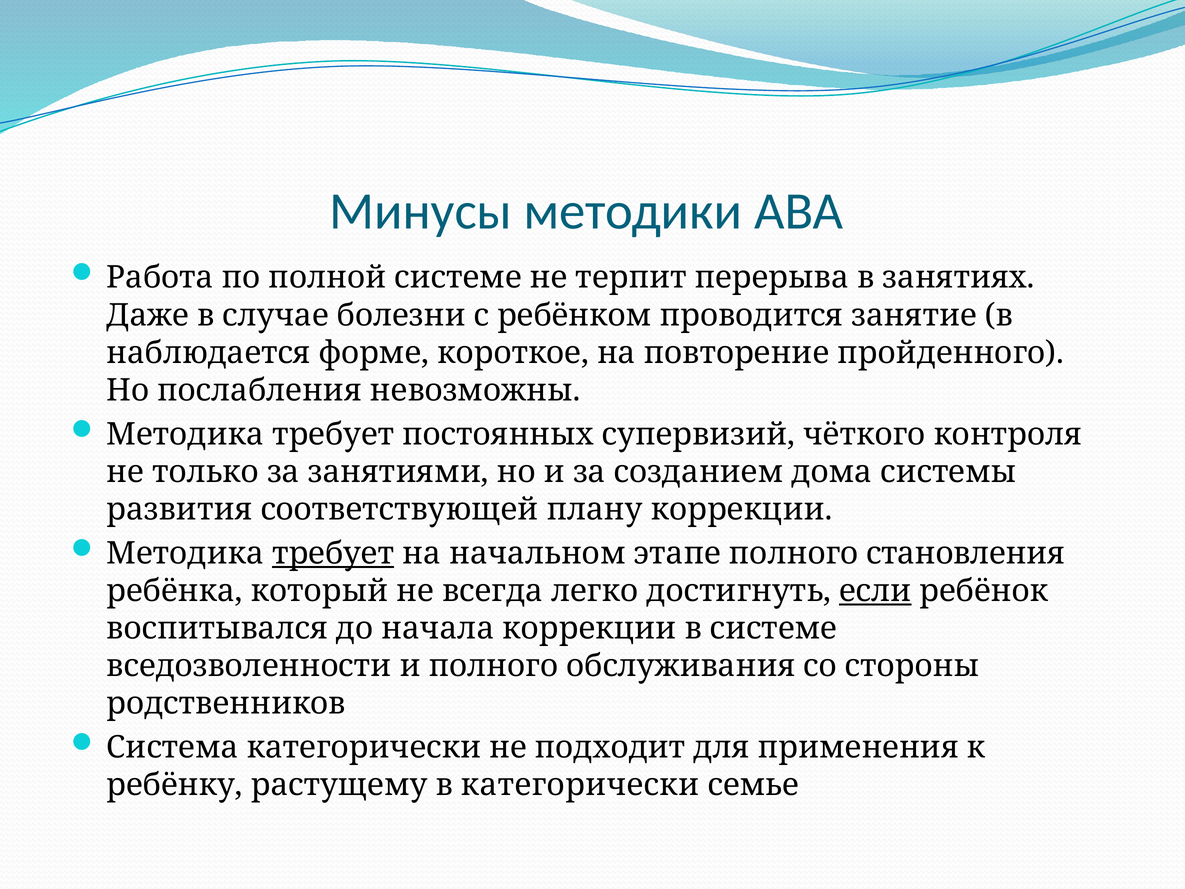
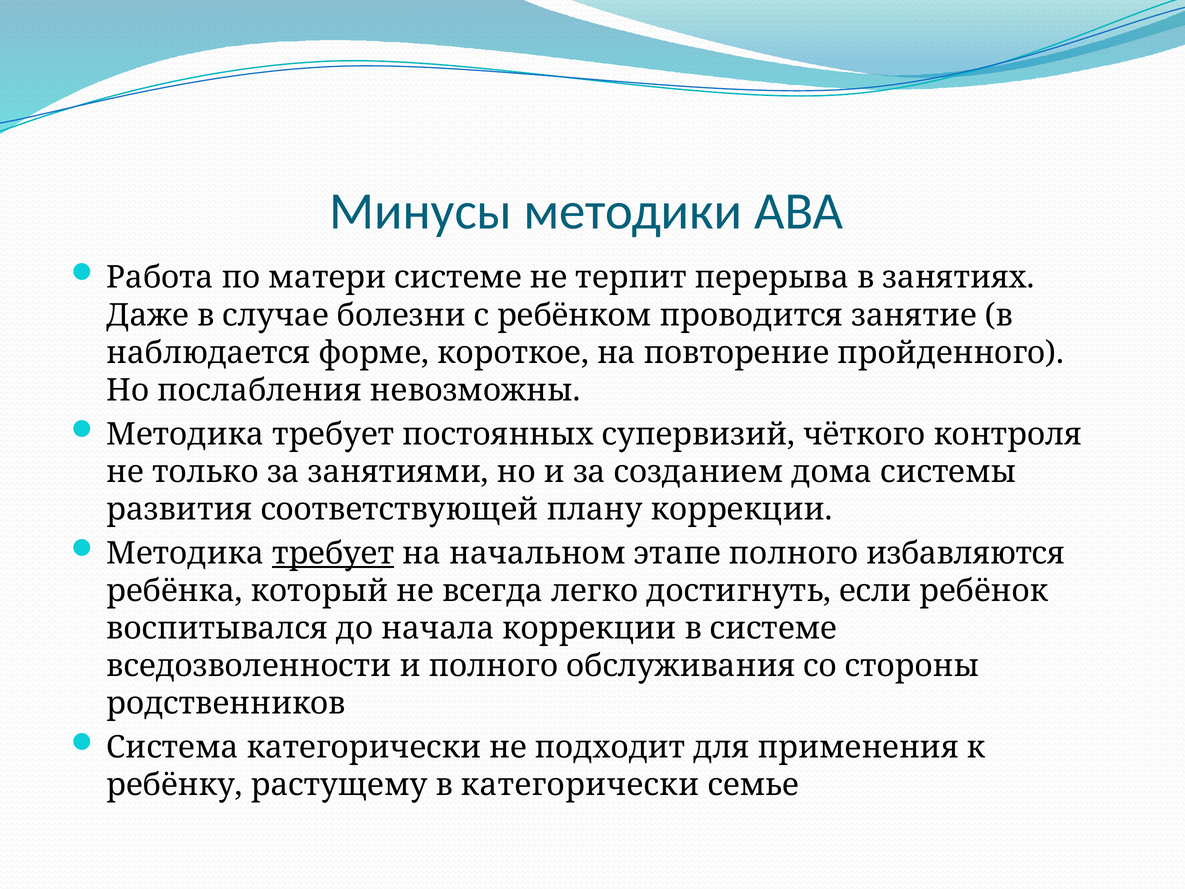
полной: полной -> матери (327, 278)
становления: становления -> избавляются (965, 553)
если underline: present -> none (875, 591)
